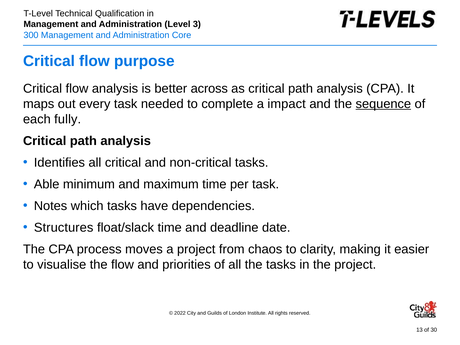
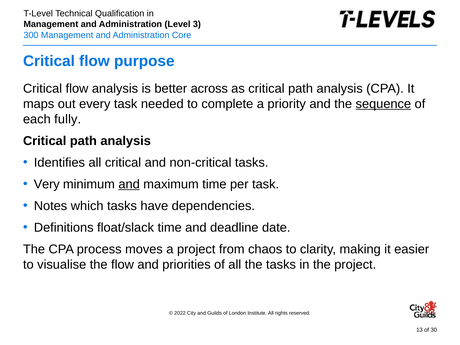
impact: impact -> priority (287, 104)
Able: Able -> Very (47, 184)
and underline: none -> present (129, 184)
Structures: Structures -> Definitions (64, 228)
